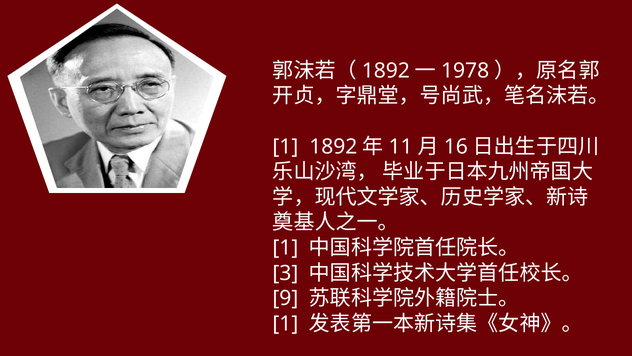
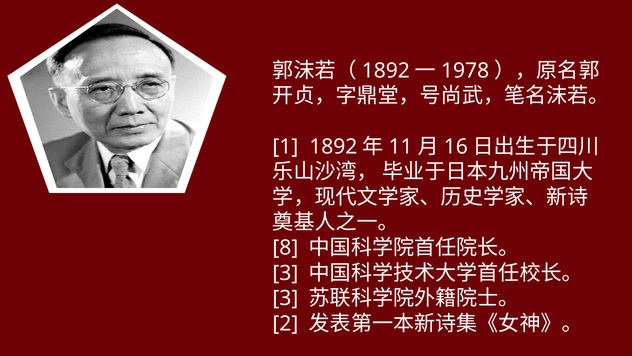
1: 1 -> 8 (285, 247)
9: 9 -> 3 (285, 298)
1: 1 -> 2 (285, 323)
